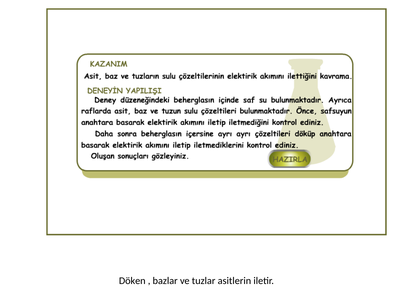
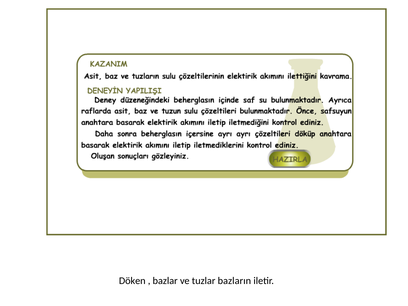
asitlerin: asitlerin -> bazların (234, 281)
